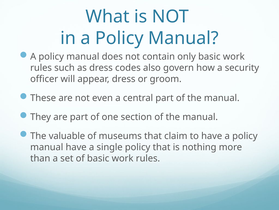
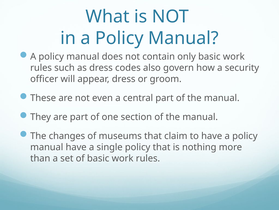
valuable: valuable -> changes (67, 136)
